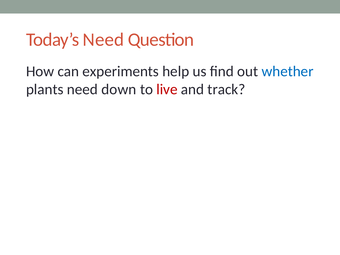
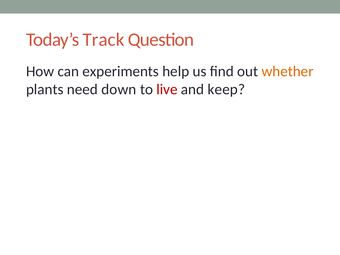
Today’s Need: Need -> Track (103, 40)
whether colour: blue -> orange (288, 71)
track: track -> keep (226, 89)
